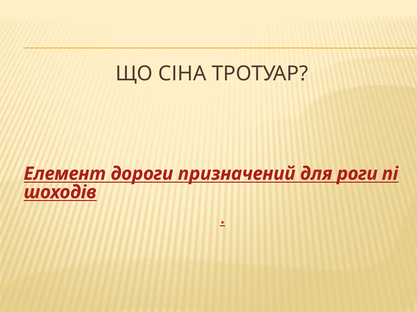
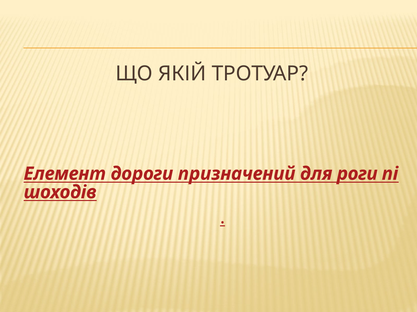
СІНА: СІНА -> ЯКІЙ (182, 74)
